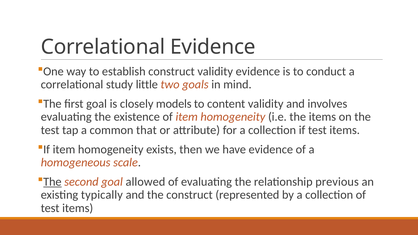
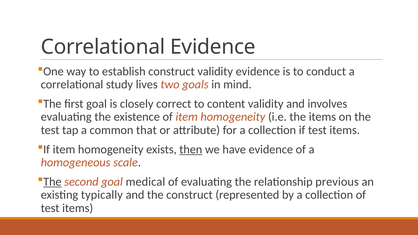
little: little -> lives (147, 85)
models: models -> correct (174, 104)
then underline: none -> present (191, 149)
allowed: allowed -> medical (145, 182)
